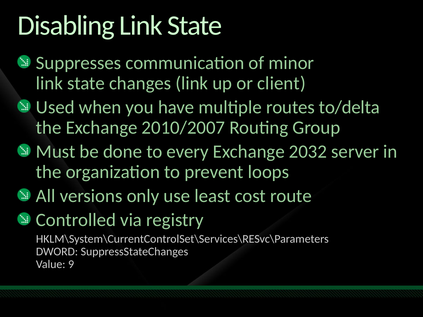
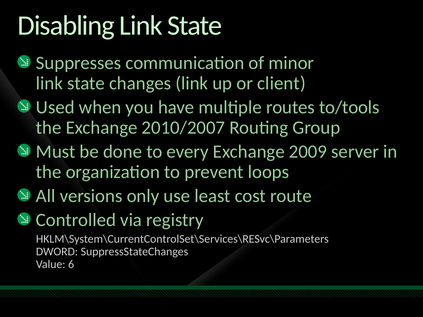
to/delta: to/delta -> to/tools (349, 107)
2032: 2032 -> 2009 (308, 152)
9: 9 -> 6 (71, 264)
